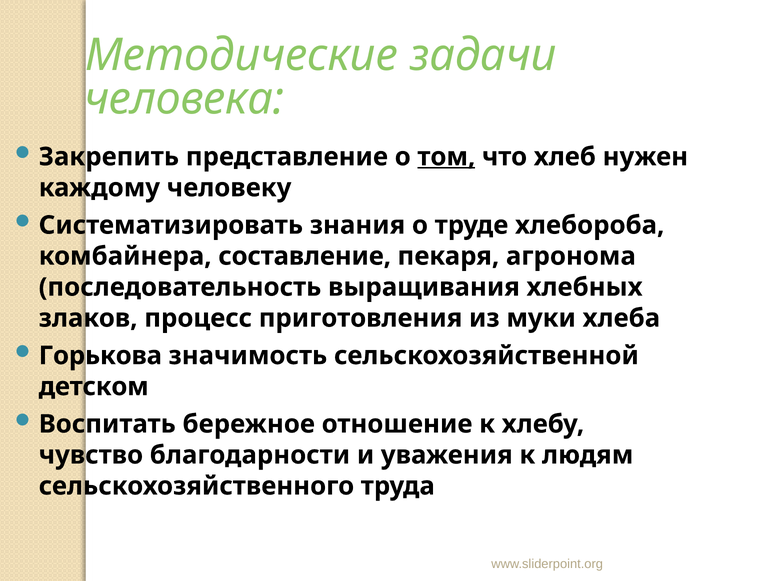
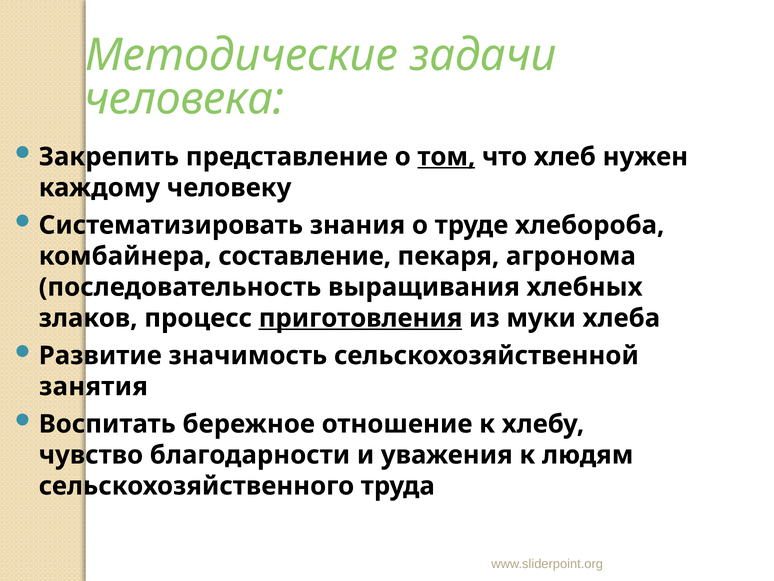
приготовления underline: none -> present (361, 318)
Горькова: Горькова -> Развитие (100, 355)
детском: детском -> занятия (93, 386)
